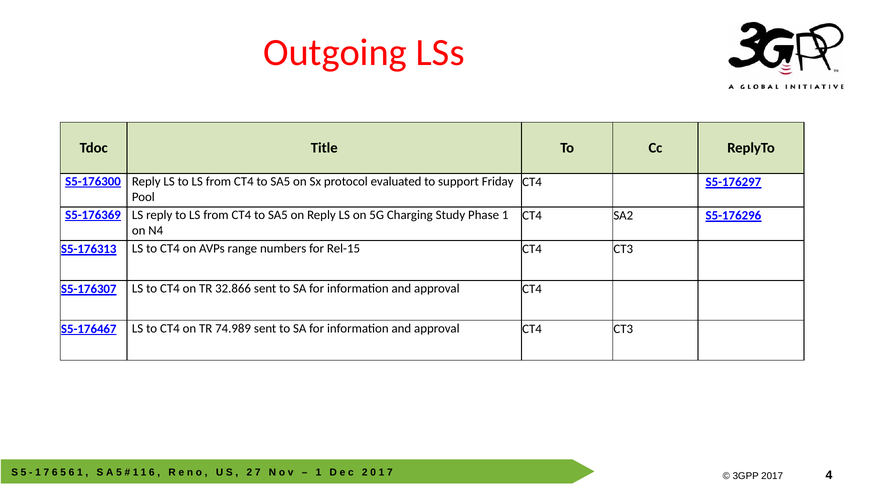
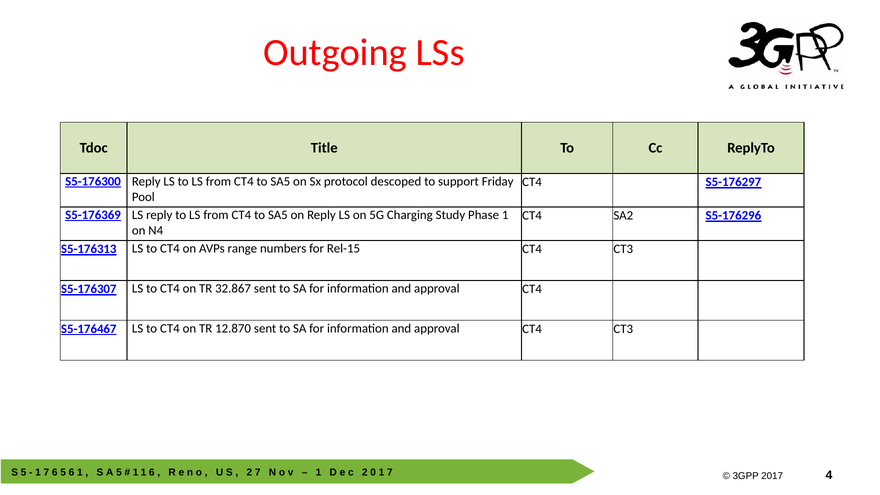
evaluated: evaluated -> descoped (396, 181)
32.866: 32.866 -> 32.867 (233, 288)
74.989: 74.989 -> 12.870 (233, 328)
